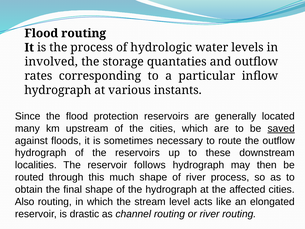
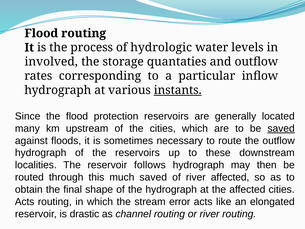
instants underline: none -> present (178, 90)
much shape: shape -> saved (153, 177)
river process: process -> affected (230, 177)
Also: Also -> Acts (25, 202)
level: level -> error (180, 202)
